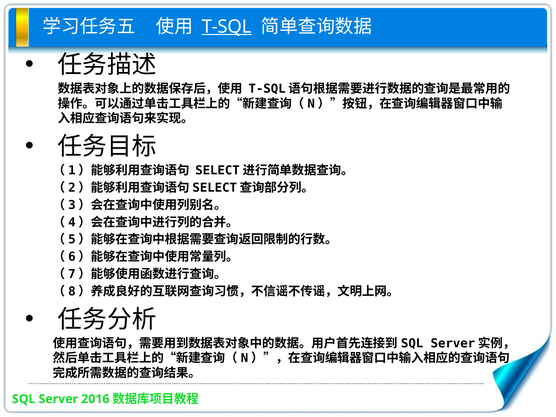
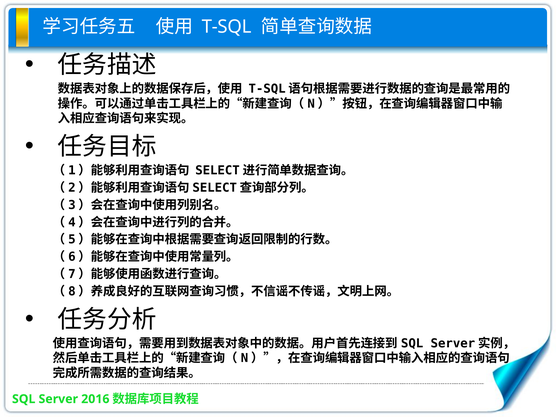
T-SQL underline: present -> none (227, 27)
